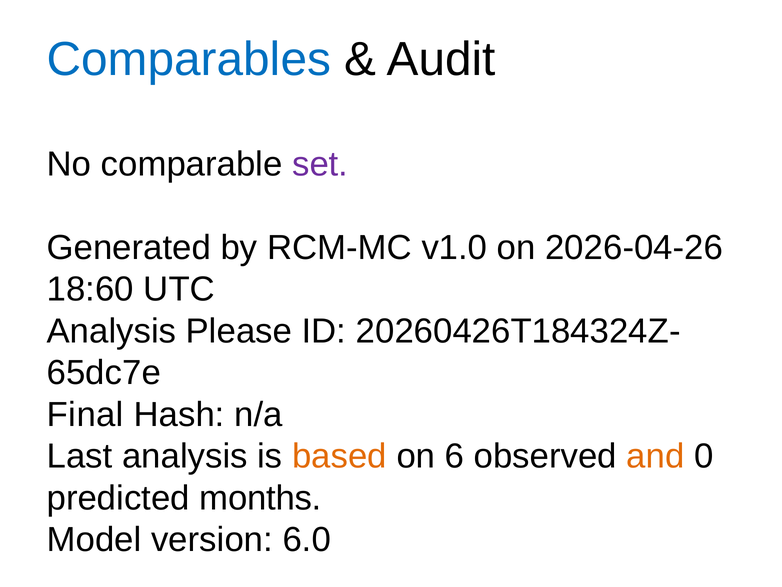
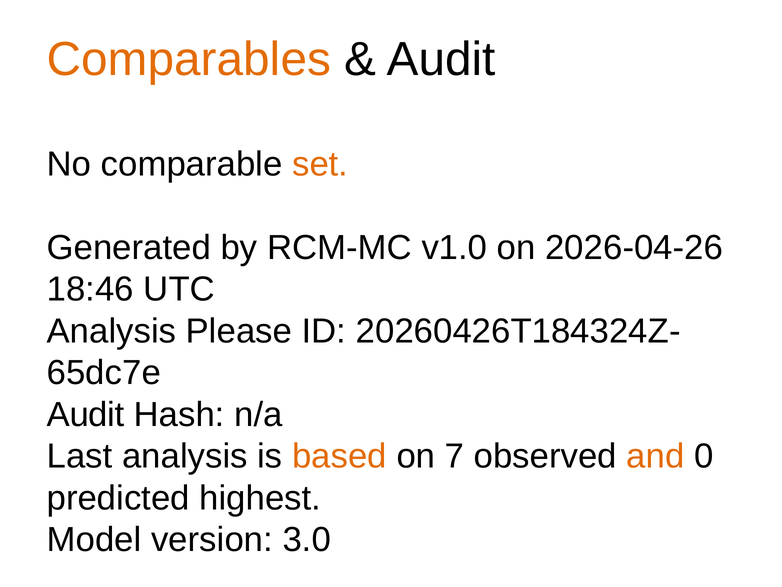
Comparables colour: blue -> orange (189, 59)
set colour: purple -> orange (320, 164)
18:60: 18:60 -> 18:46 (90, 289)
Final: Final -> Audit (86, 414)
6: 6 -> 7 (454, 456)
months: months -> highest (260, 498)
6.0: 6.0 -> 3.0 (307, 539)
